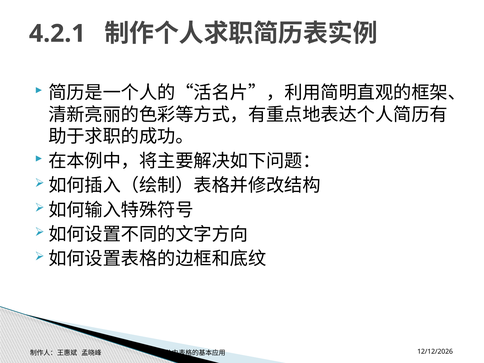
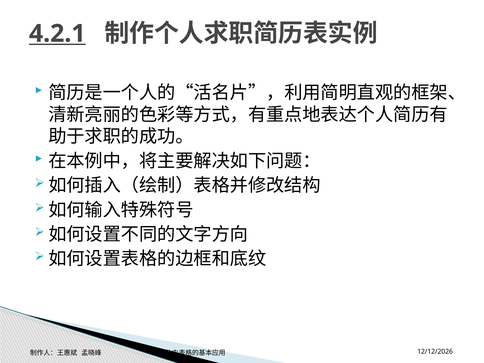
4.2.1 underline: none -> present (57, 34)
